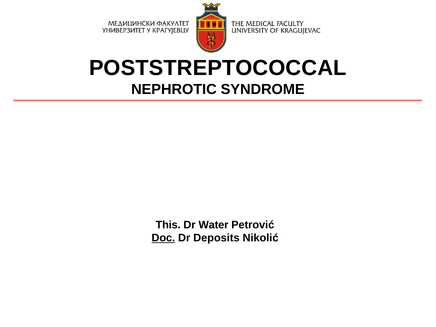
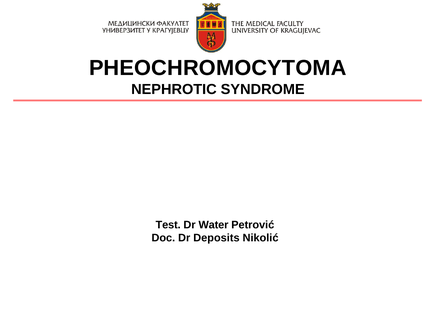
POSTSTREPTOCOCCAL: POSTSTREPTOCOCCAL -> PHEOCHROMOCYTOMA (218, 68)
This: This -> Test (168, 225)
Doc underline: present -> none (163, 238)
